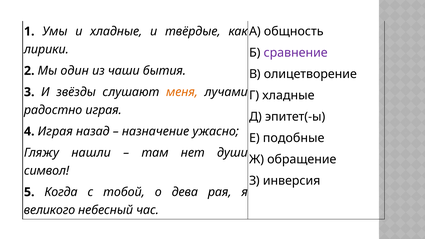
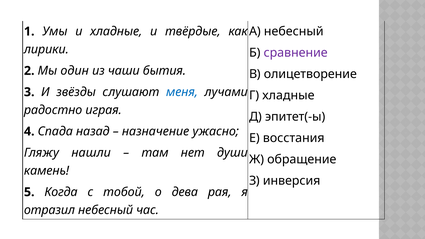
А общность: общность -> небесный (294, 31)
меня colour: orange -> blue (182, 92)
4 Играя: Играя -> Спада (55, 131)
подобные: подобные -> восстания (294, 138)
символ: символ -> камень (47, 171)
великого: великого -> отразил (49, 210)
